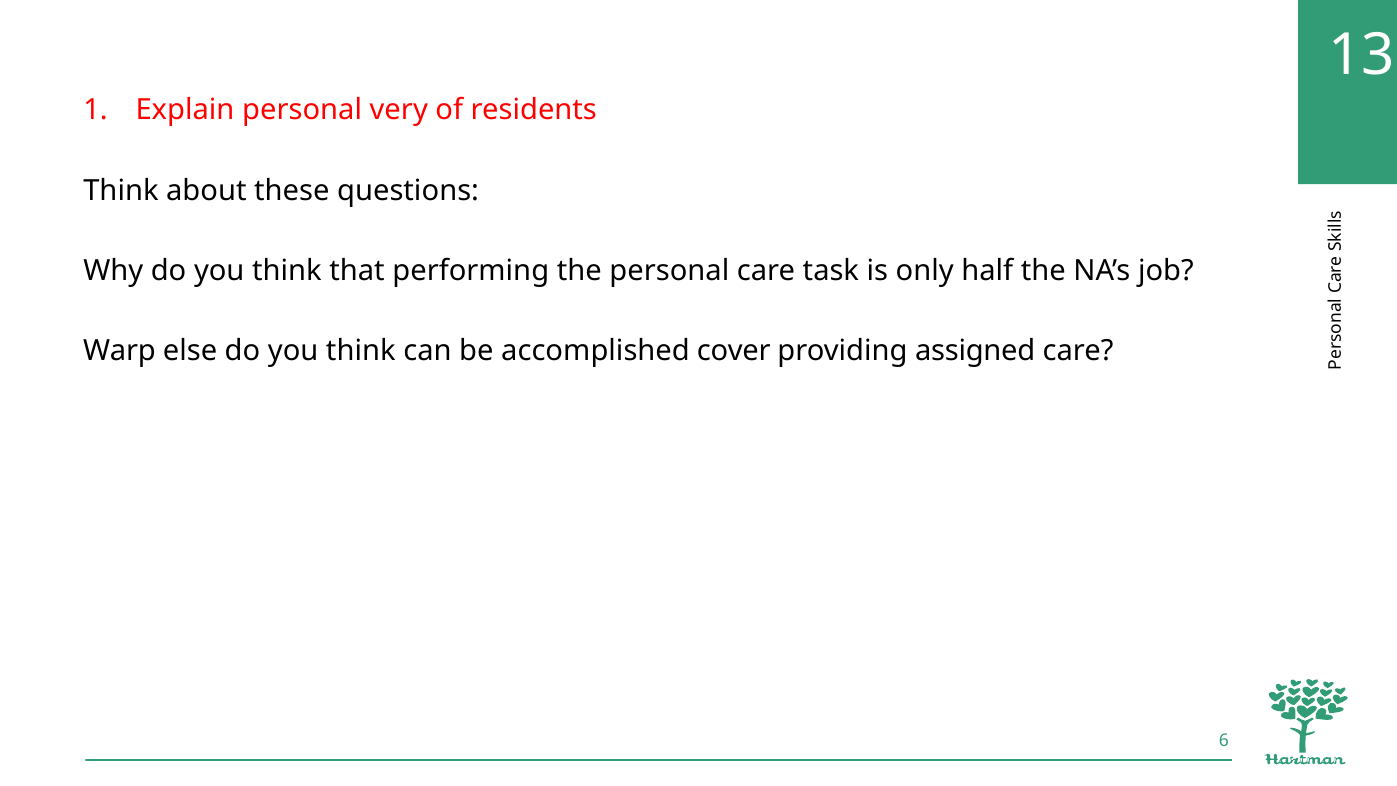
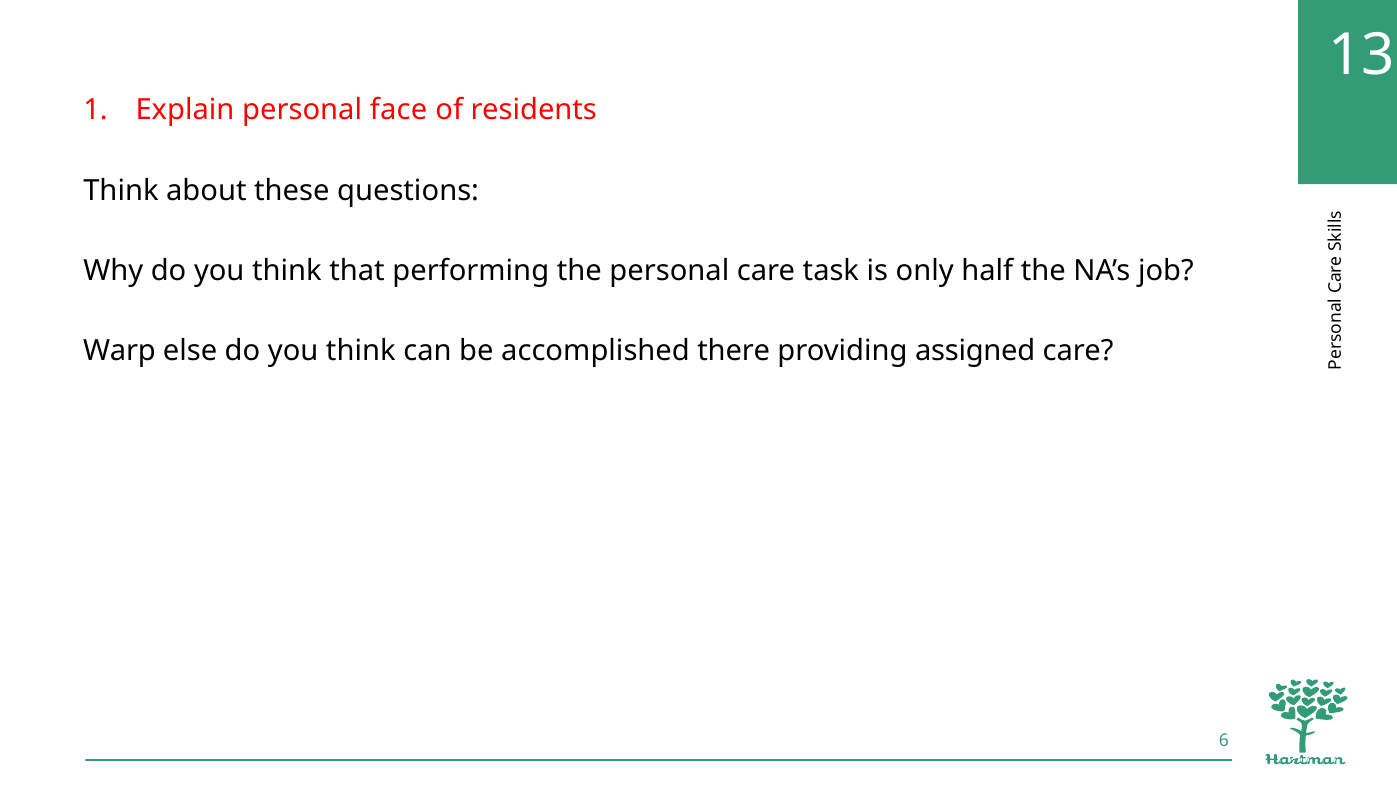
very: very -> face (399, 110)
cover: cover -> there (734, 351)
